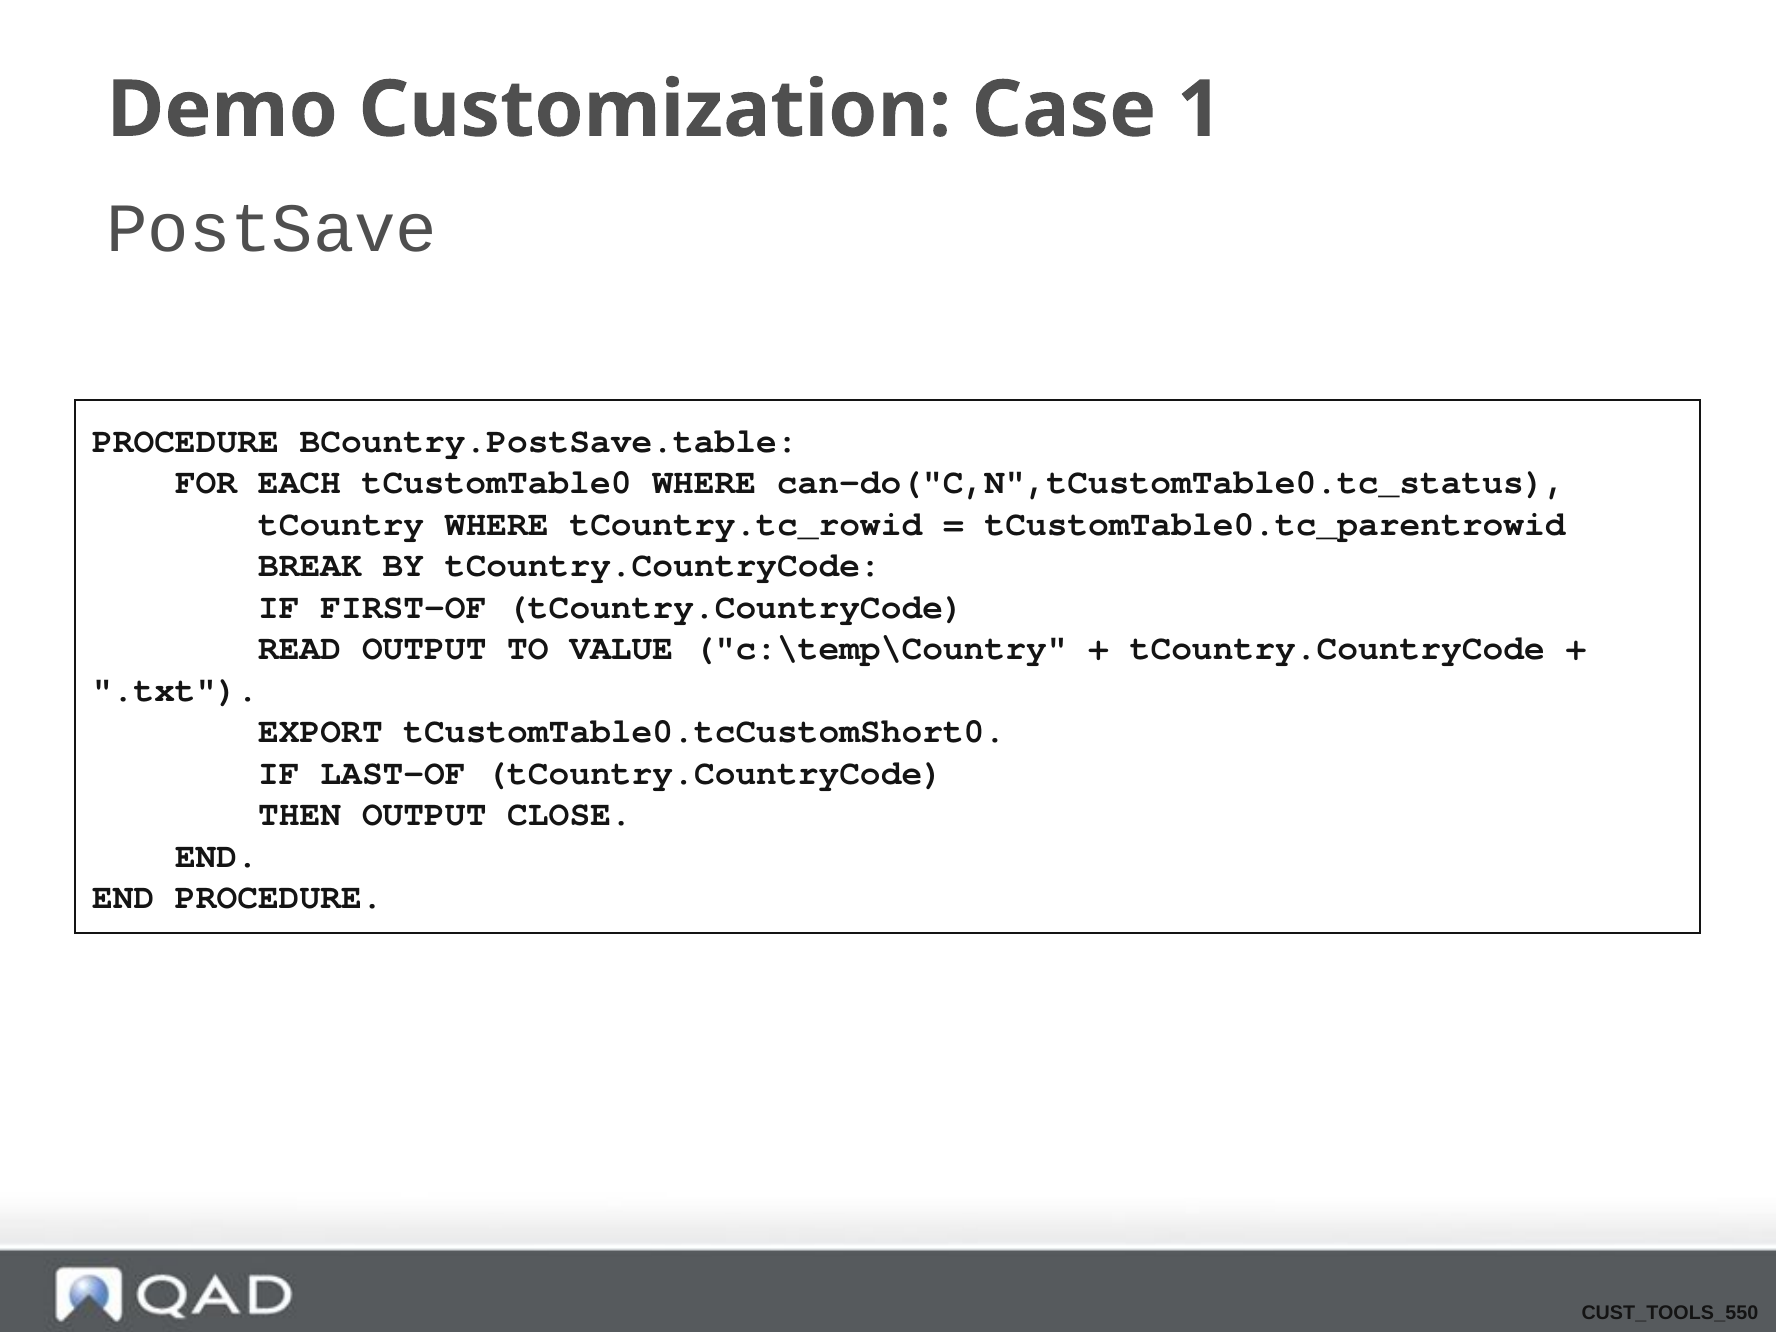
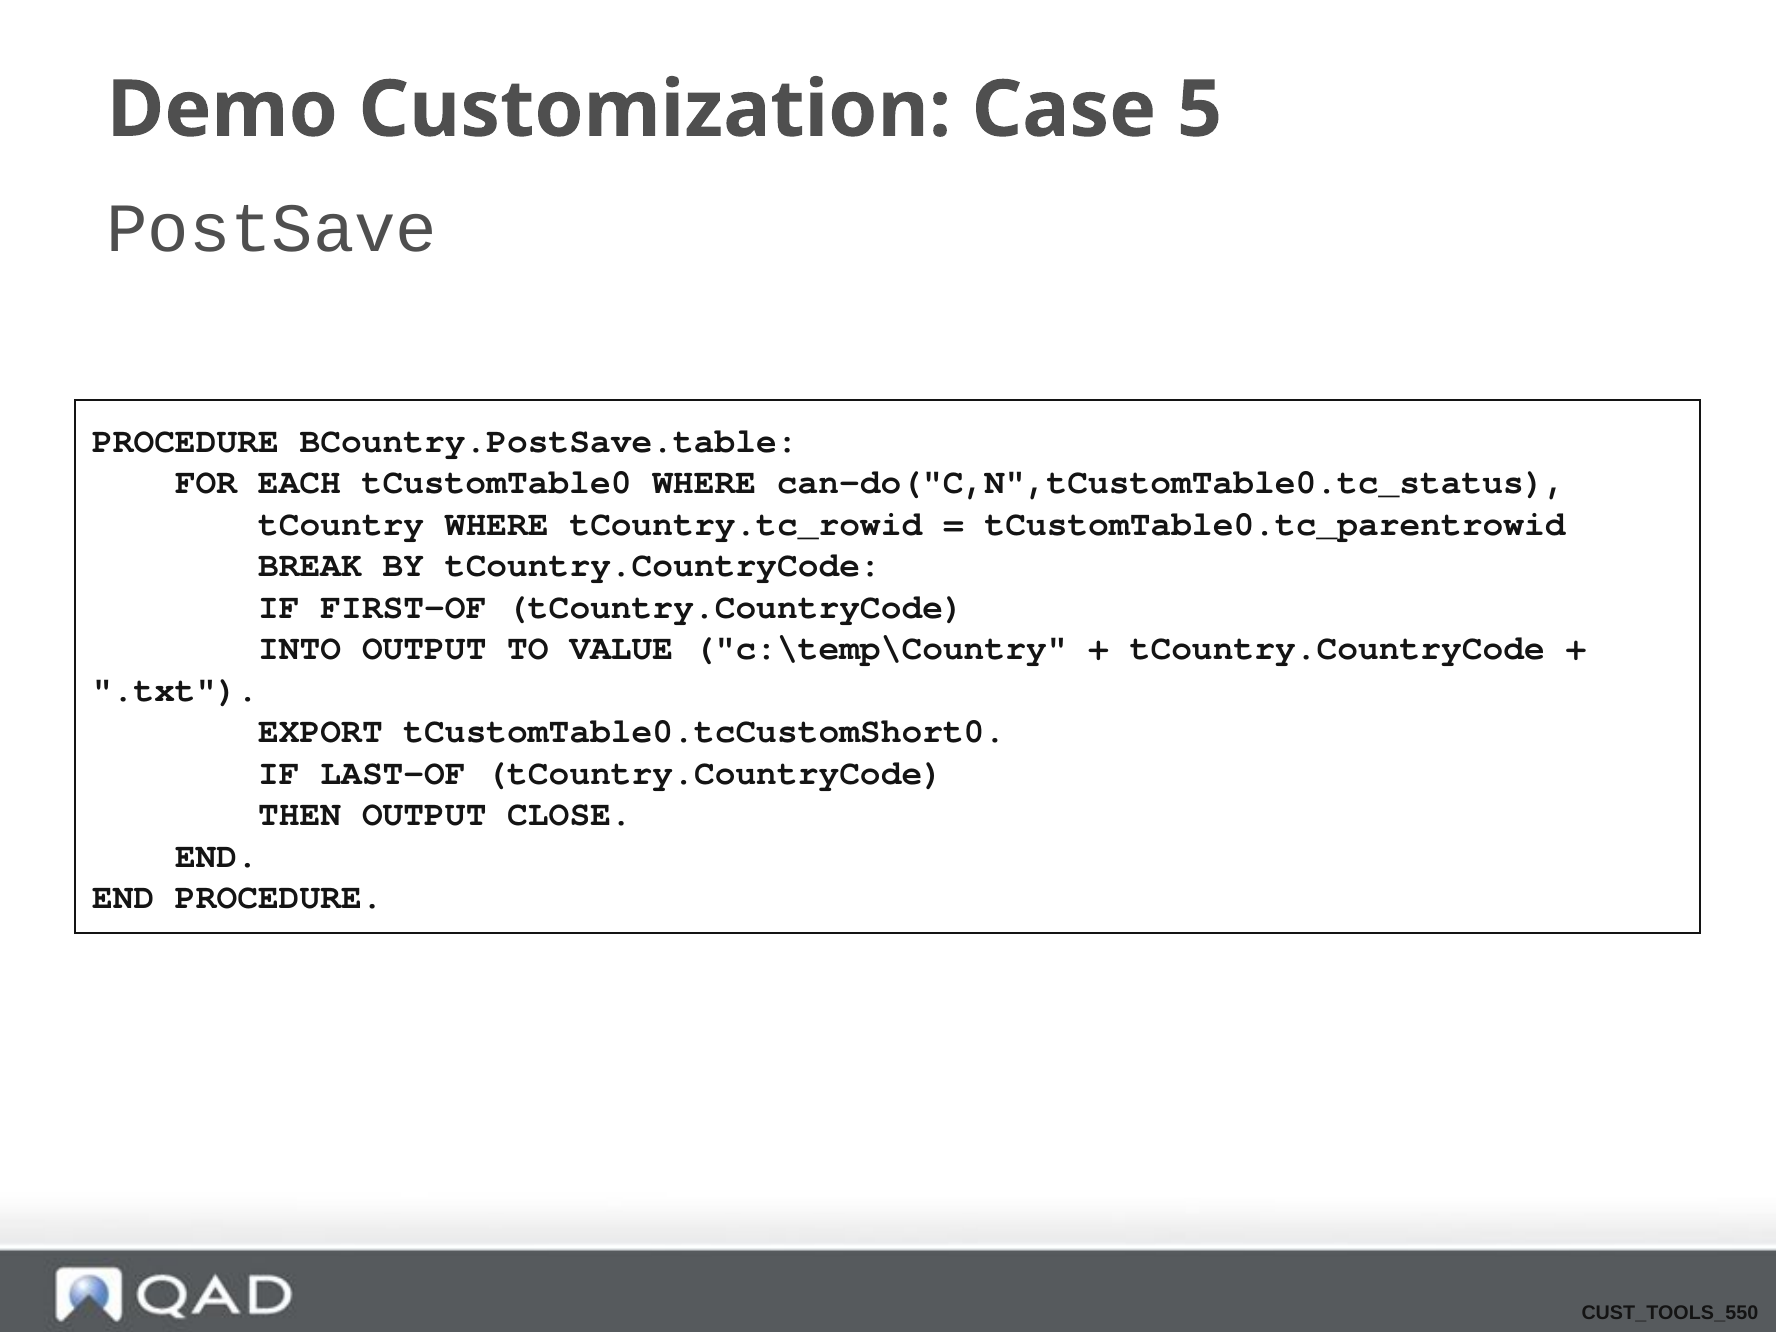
1: 1 -> 5 (1199, 110)
READ: READ -> INTO (300, 648)
